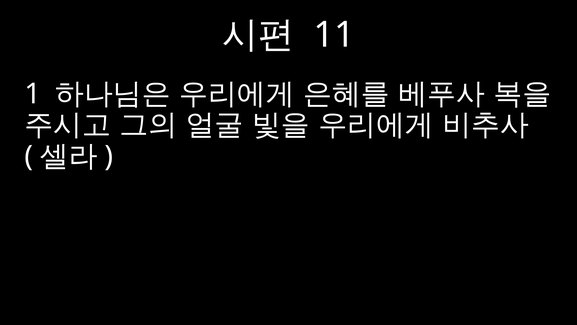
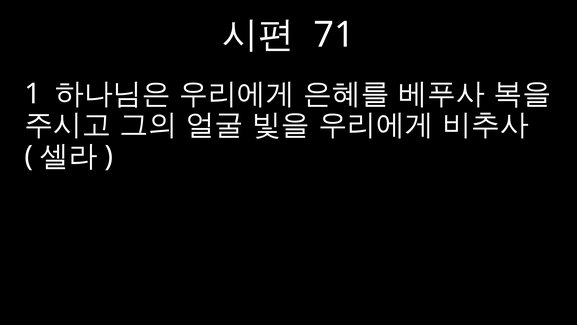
11: 11 -> 71 (334, 35)
